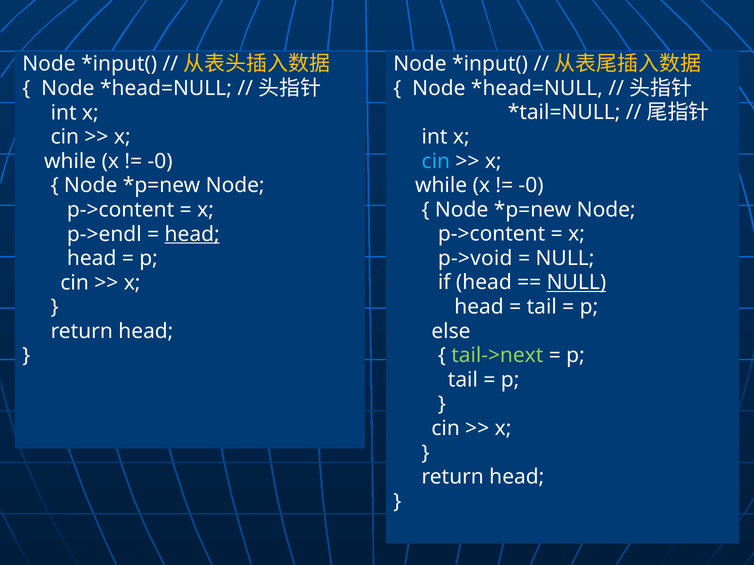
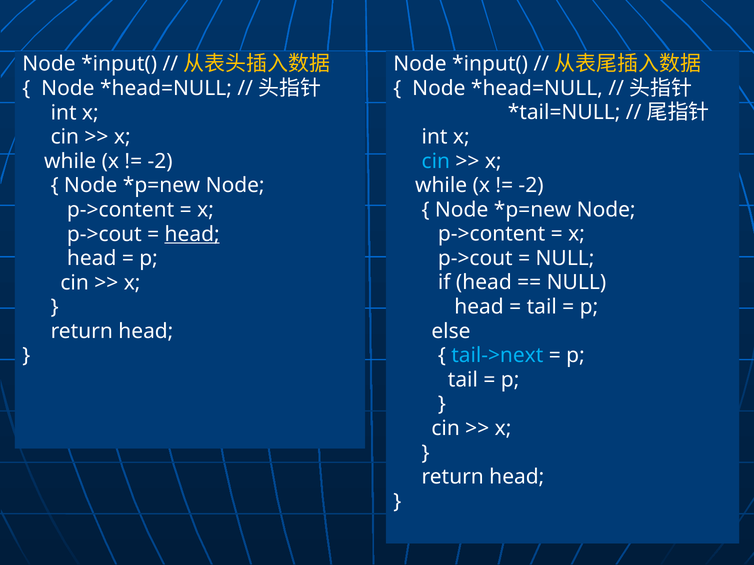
-0: -0 -> -2 (160, 161)
-0: -0 -> -2 (531, 186)
p->endl: p->endl -> p->cout (104, 234)
p->void: p->void -> p->cout (475, 259)
NULL underline: present -> none (576, 283)
tail->next colour: light green -> light blue (497, 356)
